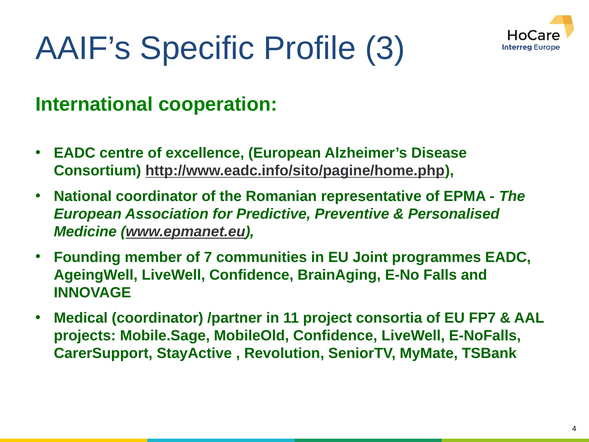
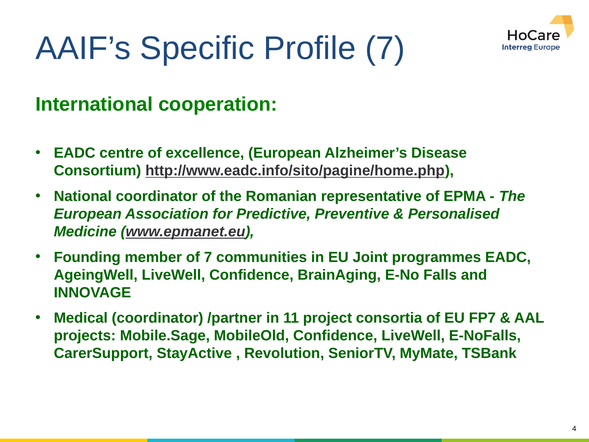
Profile 3: 3 -> 7 (385, 48)
